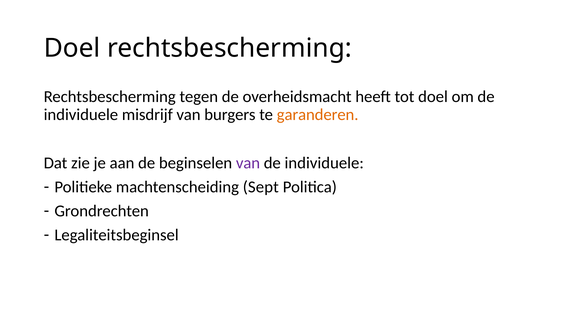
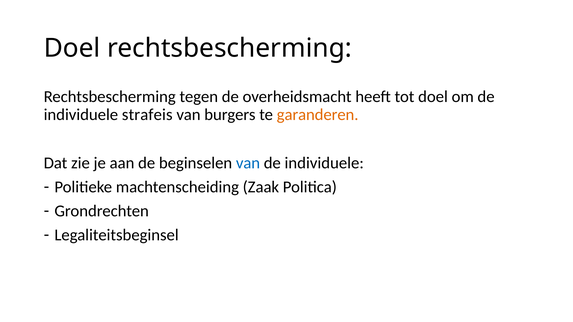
misdrijf: misdrijf -> strafeis (147, 115)
van colour: purple -> blue (248, 163)
Sept: Sept -> Zaak (261, 187)
